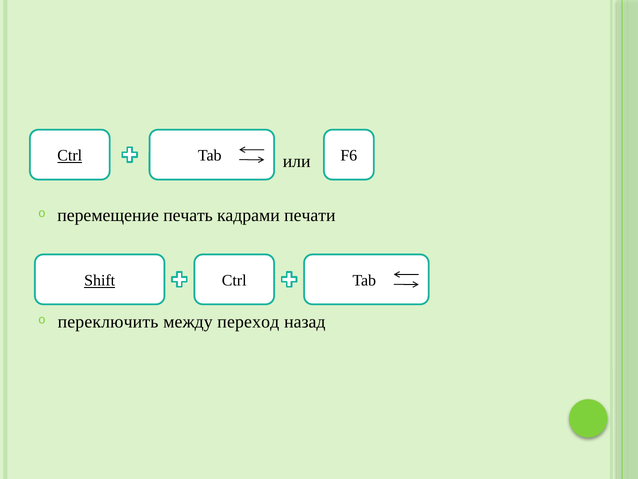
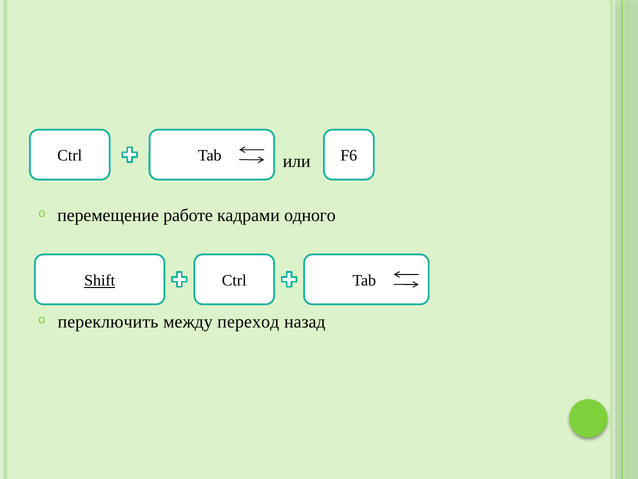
Ctrl underline: present -> none (70, 156)
печать: печать -> работе (188, 215)
печати: печати -> одного (310, 215)
